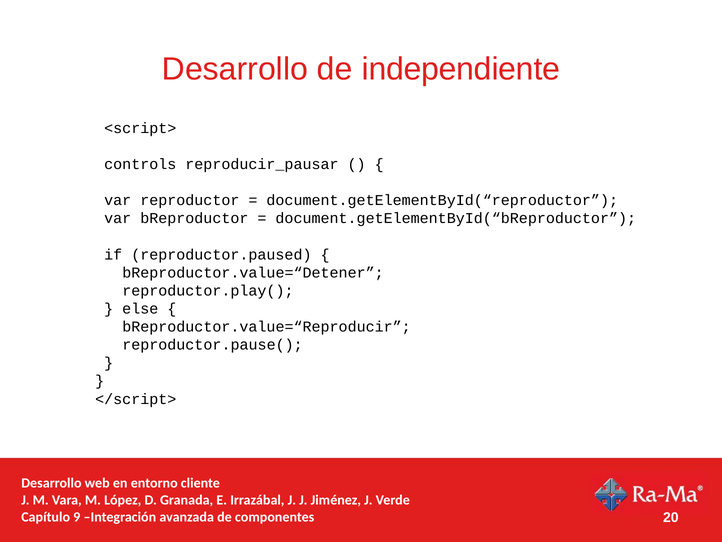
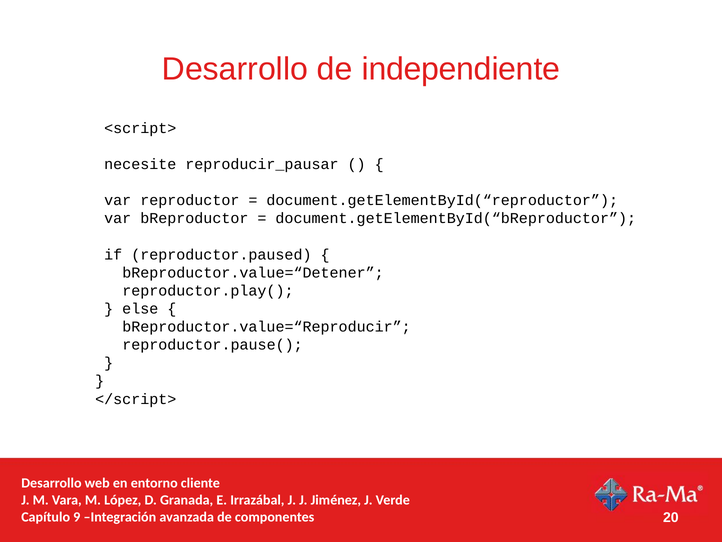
controls: controls -> necesite (140, 164)
